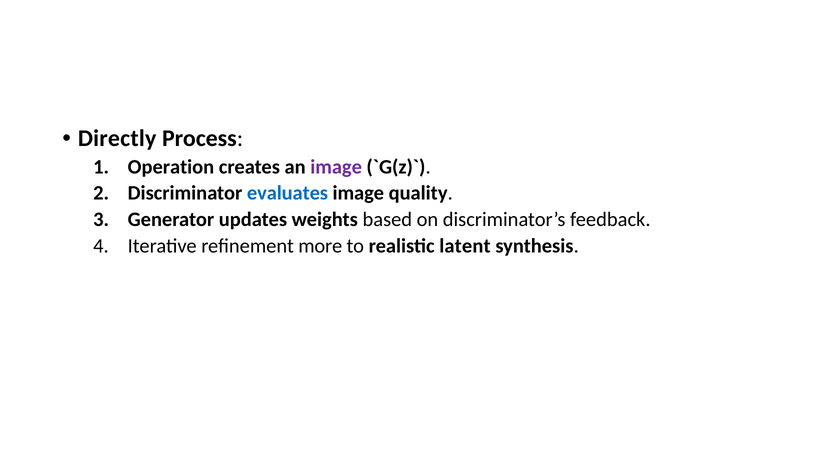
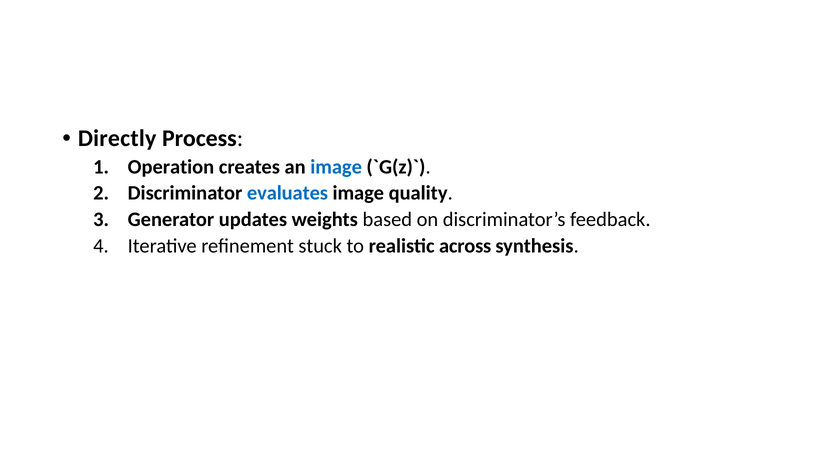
image colour: purple -> blue (336, 167)
more: more -> stuck (320, 246)
latent: latent -> across (465, 246)
